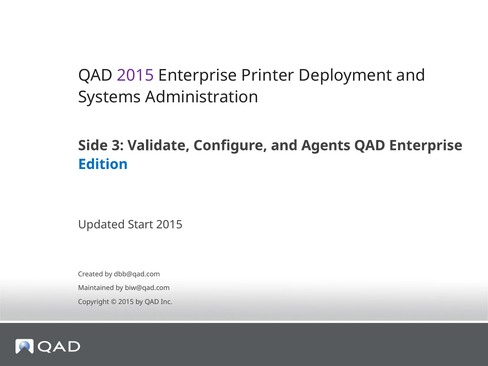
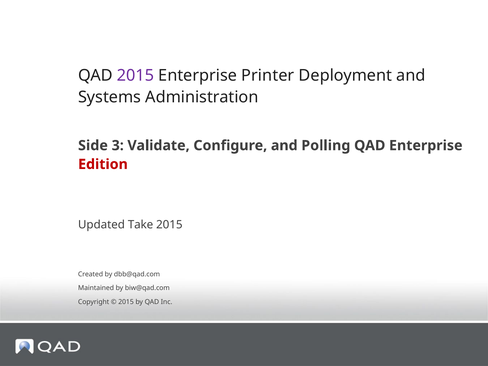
Agents: Agents -> Polling (326, 146)
Edition colour: blue -> red (103, 164)
Start: Start -> Take (141, 225)
